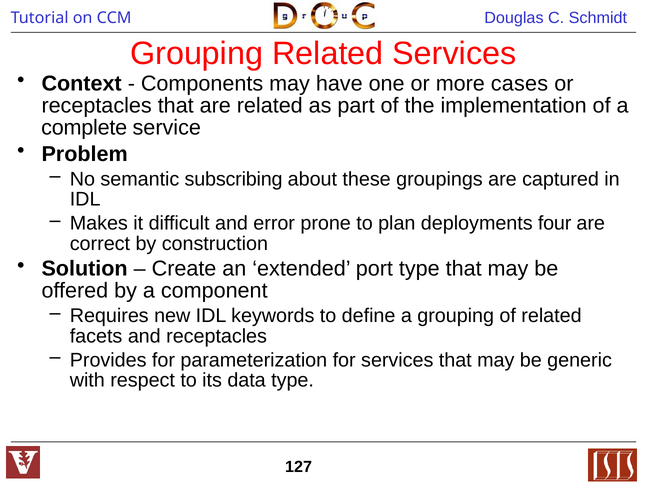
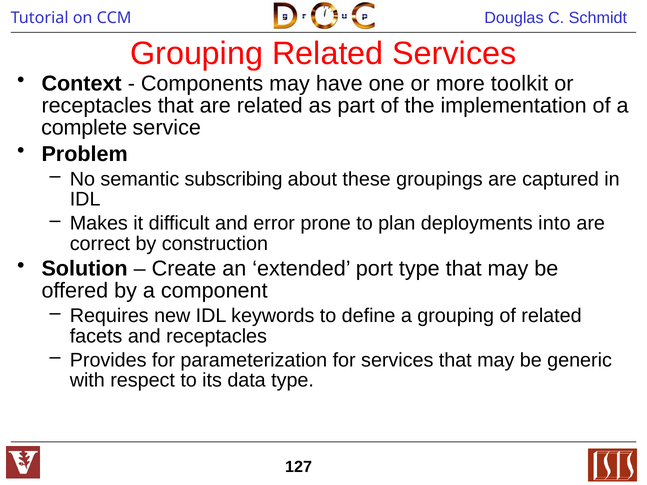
cases: cases -> toolkit (519, 84)
four: four -> into (554, 223)
